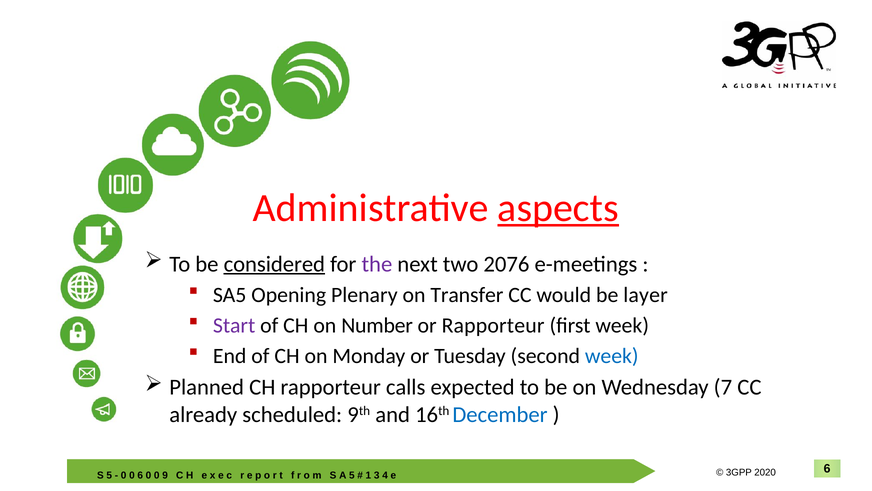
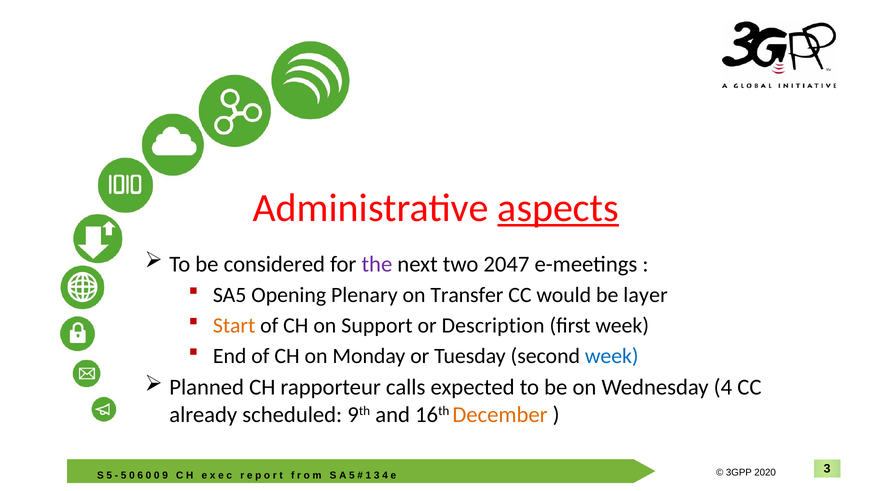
considered underline: present -> none (274, 264)
2076: 2076 -> 2047 (506, 264)
Start colour: purple -> orange (234, 325)
Number: Number -> Support (377, 325)
or Rapporteur: Rapporteur -> Description (493, 325)
Wednesday 7: 7 -> 4 (723, 387)
December colour: blue -> orange (500, 414)
6: 6 -> 3 (827, 468)
0: 0 -> 5 (124, 475)
